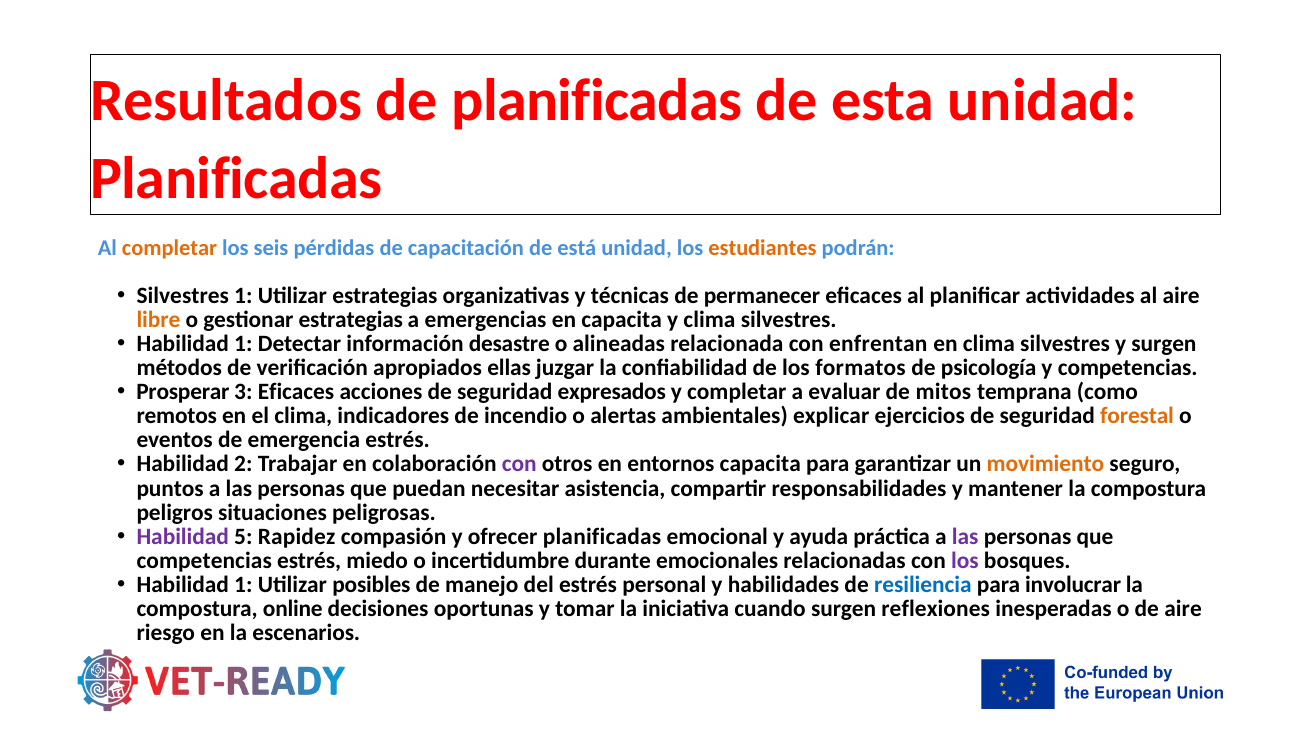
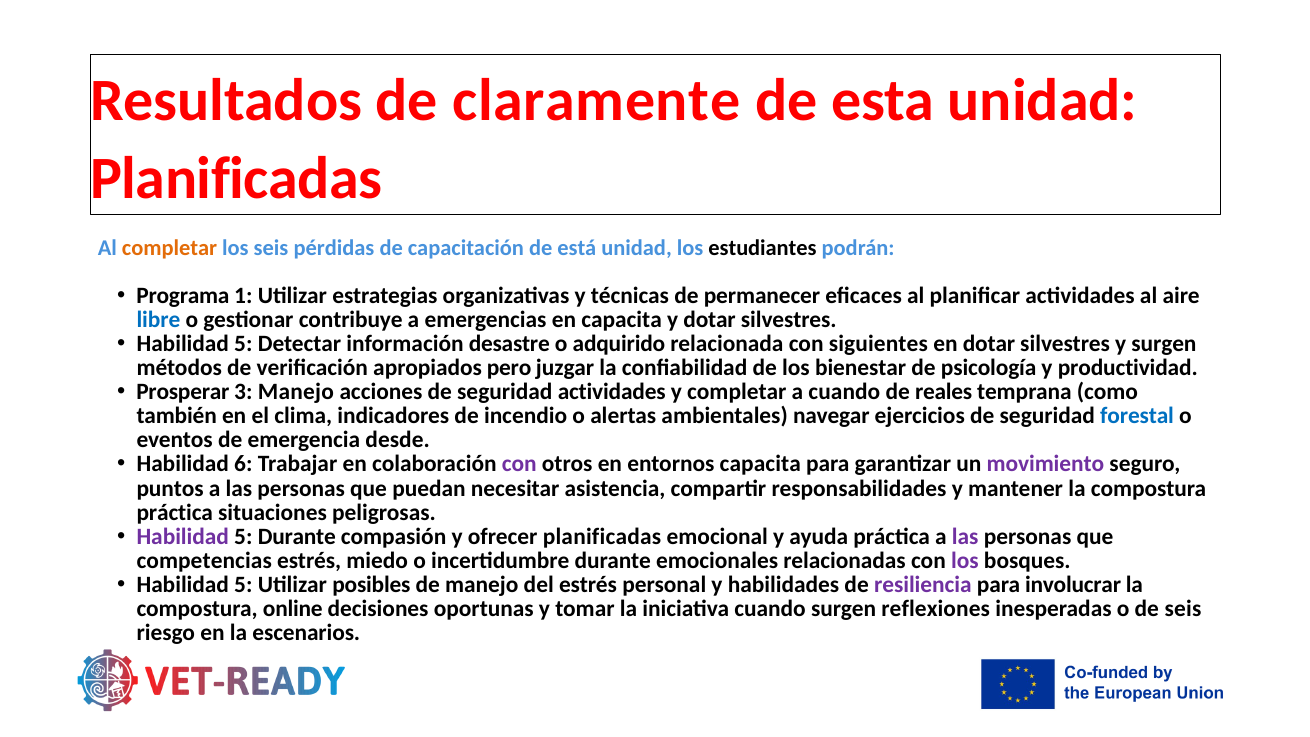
de planificadas: planificadas -> claramente (596, 101)
estudiantes colour: orange -> black (762, 248)
Silvestres: Silvestres -> Programa (183, 296)
libre colour: orange -> blue (158, 320)
gestionar estrategias: estrategias -> contribuye (351, 320)
y clima: clima -> dotar (710, 320)
1: 1 -> 5 (243, 344)
alineadas: alineadas -> adquirido (619, 344)
enfrentan: enfrentan -> siguientes (878, 344)
en clima: clima -> dotar (989, 344)
ellas: ellas -> pero (509, 368)
formatos: formatos -> bienestar (861, 368)
y competencias: competencias -> productividad (1128, 368)
3 Eficaces: Eficaces -> Manejo (296, 392)
seguridad expresados: expresados -> actividades (612, 392)
a evaluar: evaluar -> cuando (844, 392)
mitos: mitos -> reales (944, 392)
remotos: remotos -> también (177, 416)
explicar: explicar -> navegar (831, 416)
forestal colour: orange -> blue (1137, 416)
emergencia estrés: estrés -> desde (398, 440)
2: 2 -> 6 (243, 464)
movimiento colour: orange -> purple (1045, 464)
peligros: peligros -> práctica (175, 512)
5 Rapidez: Rapidez -> Durante (297, 536)
1: 1 -> 5 (243, 585)
resiliencia colour: blue -> purple (923, 585)
de aire: aire -> seis (1183, 609)
